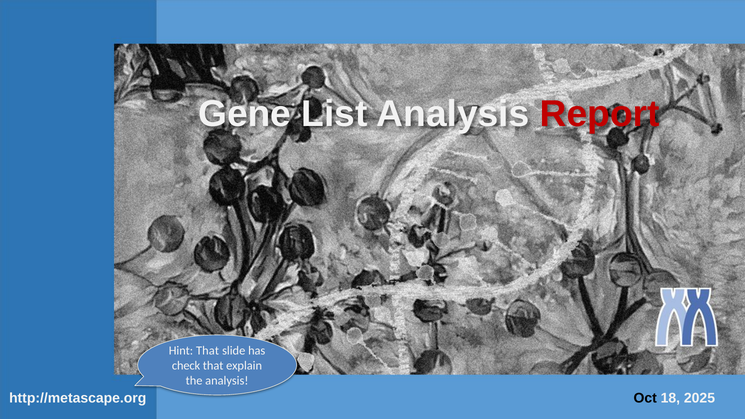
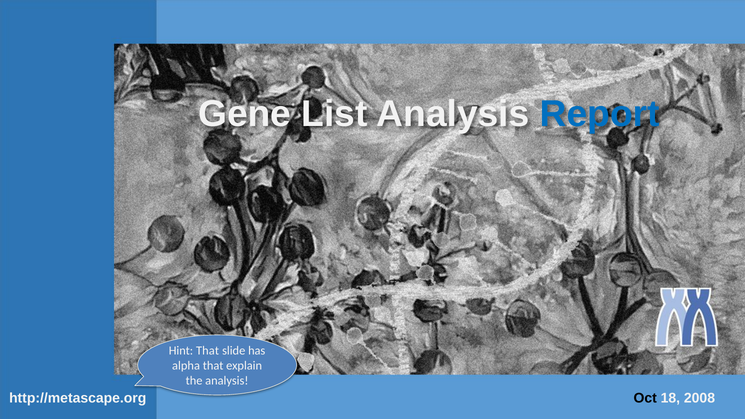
Report colour: red -> blue (600, 114)
check: check -> alpha (186, 366)
2025: 2025 -> 2008 (699, 398)
